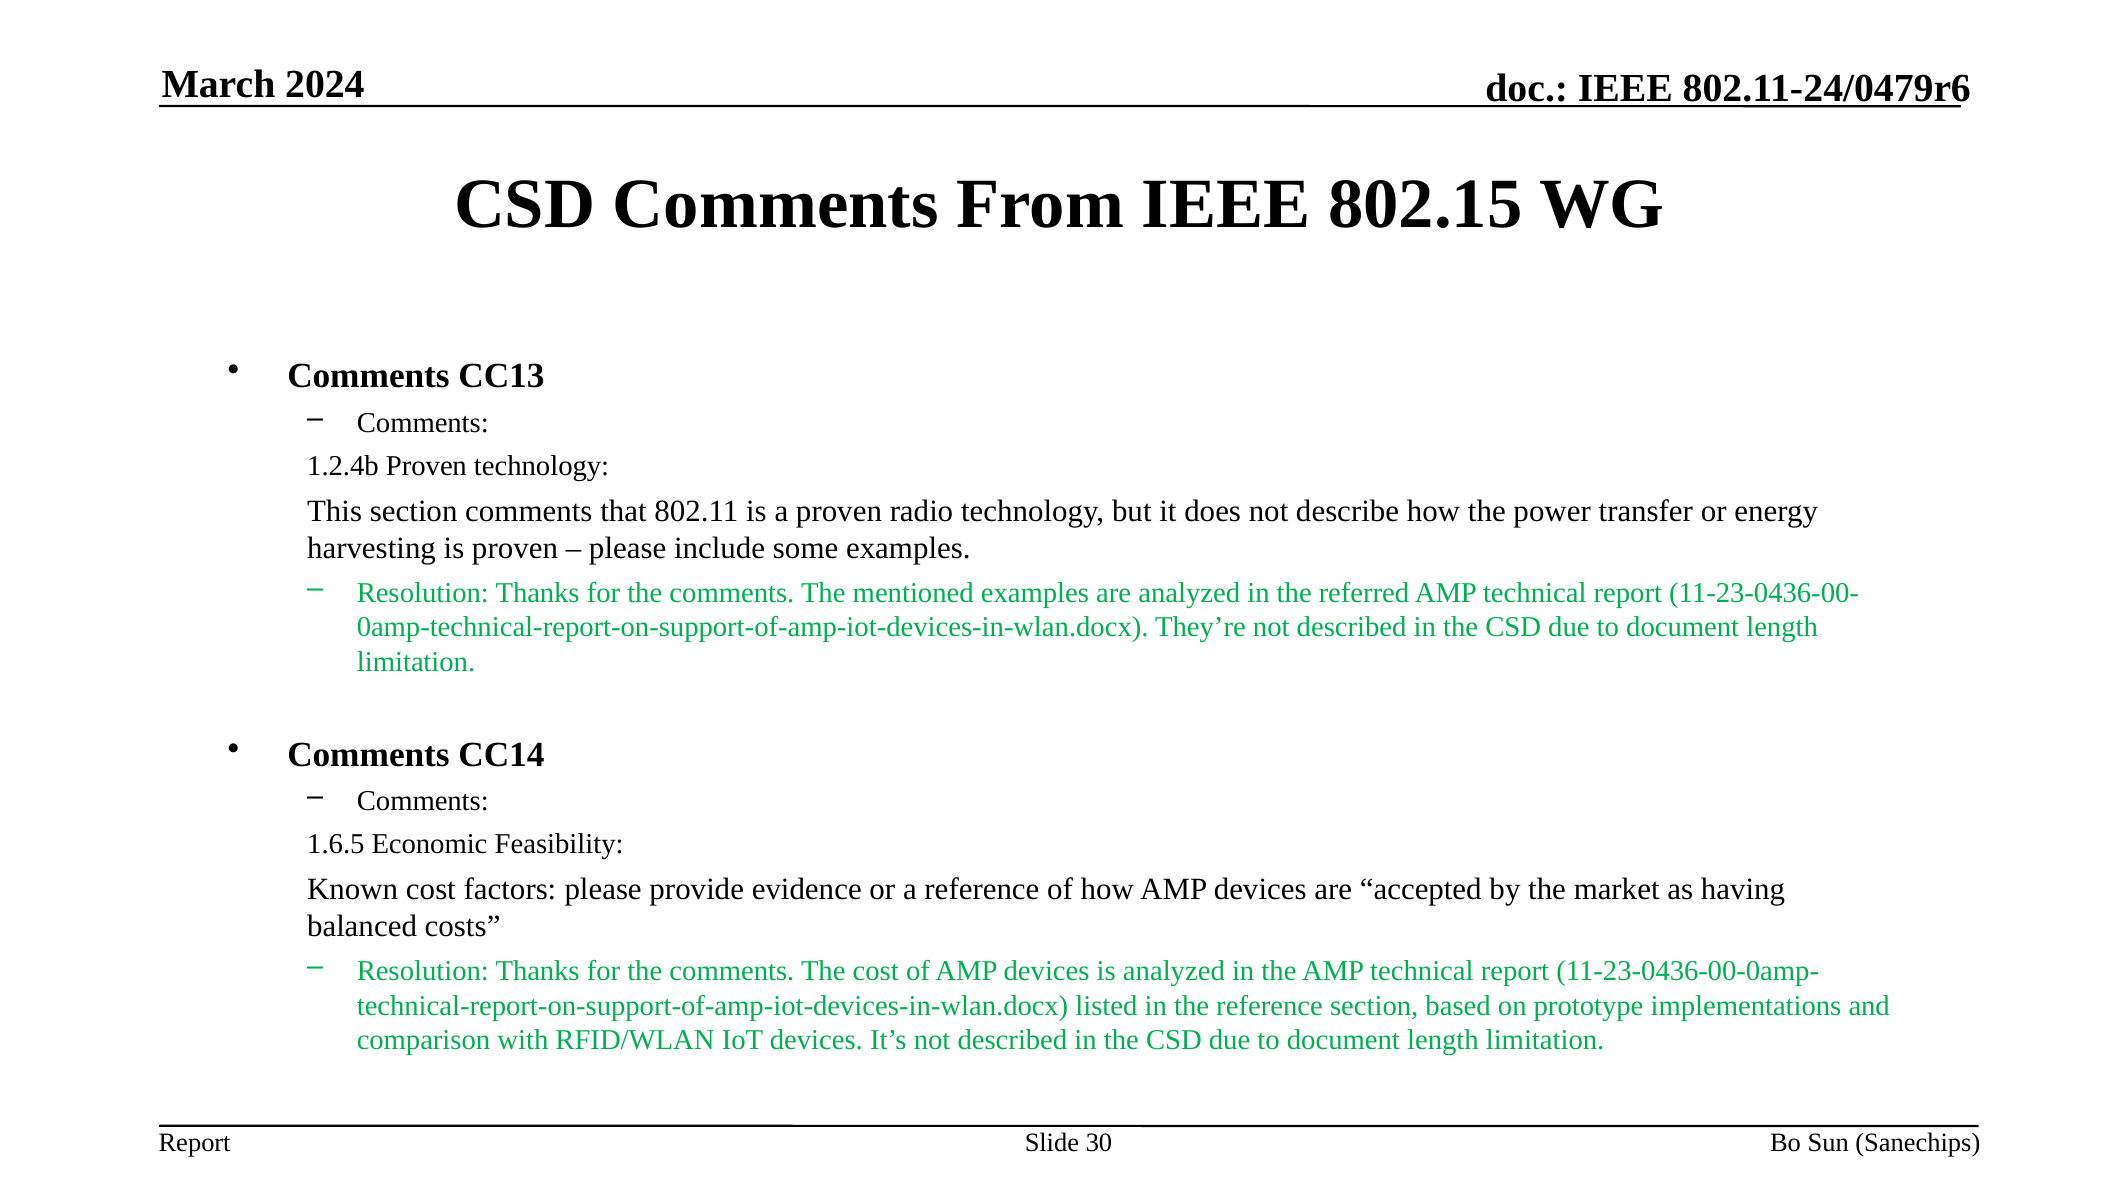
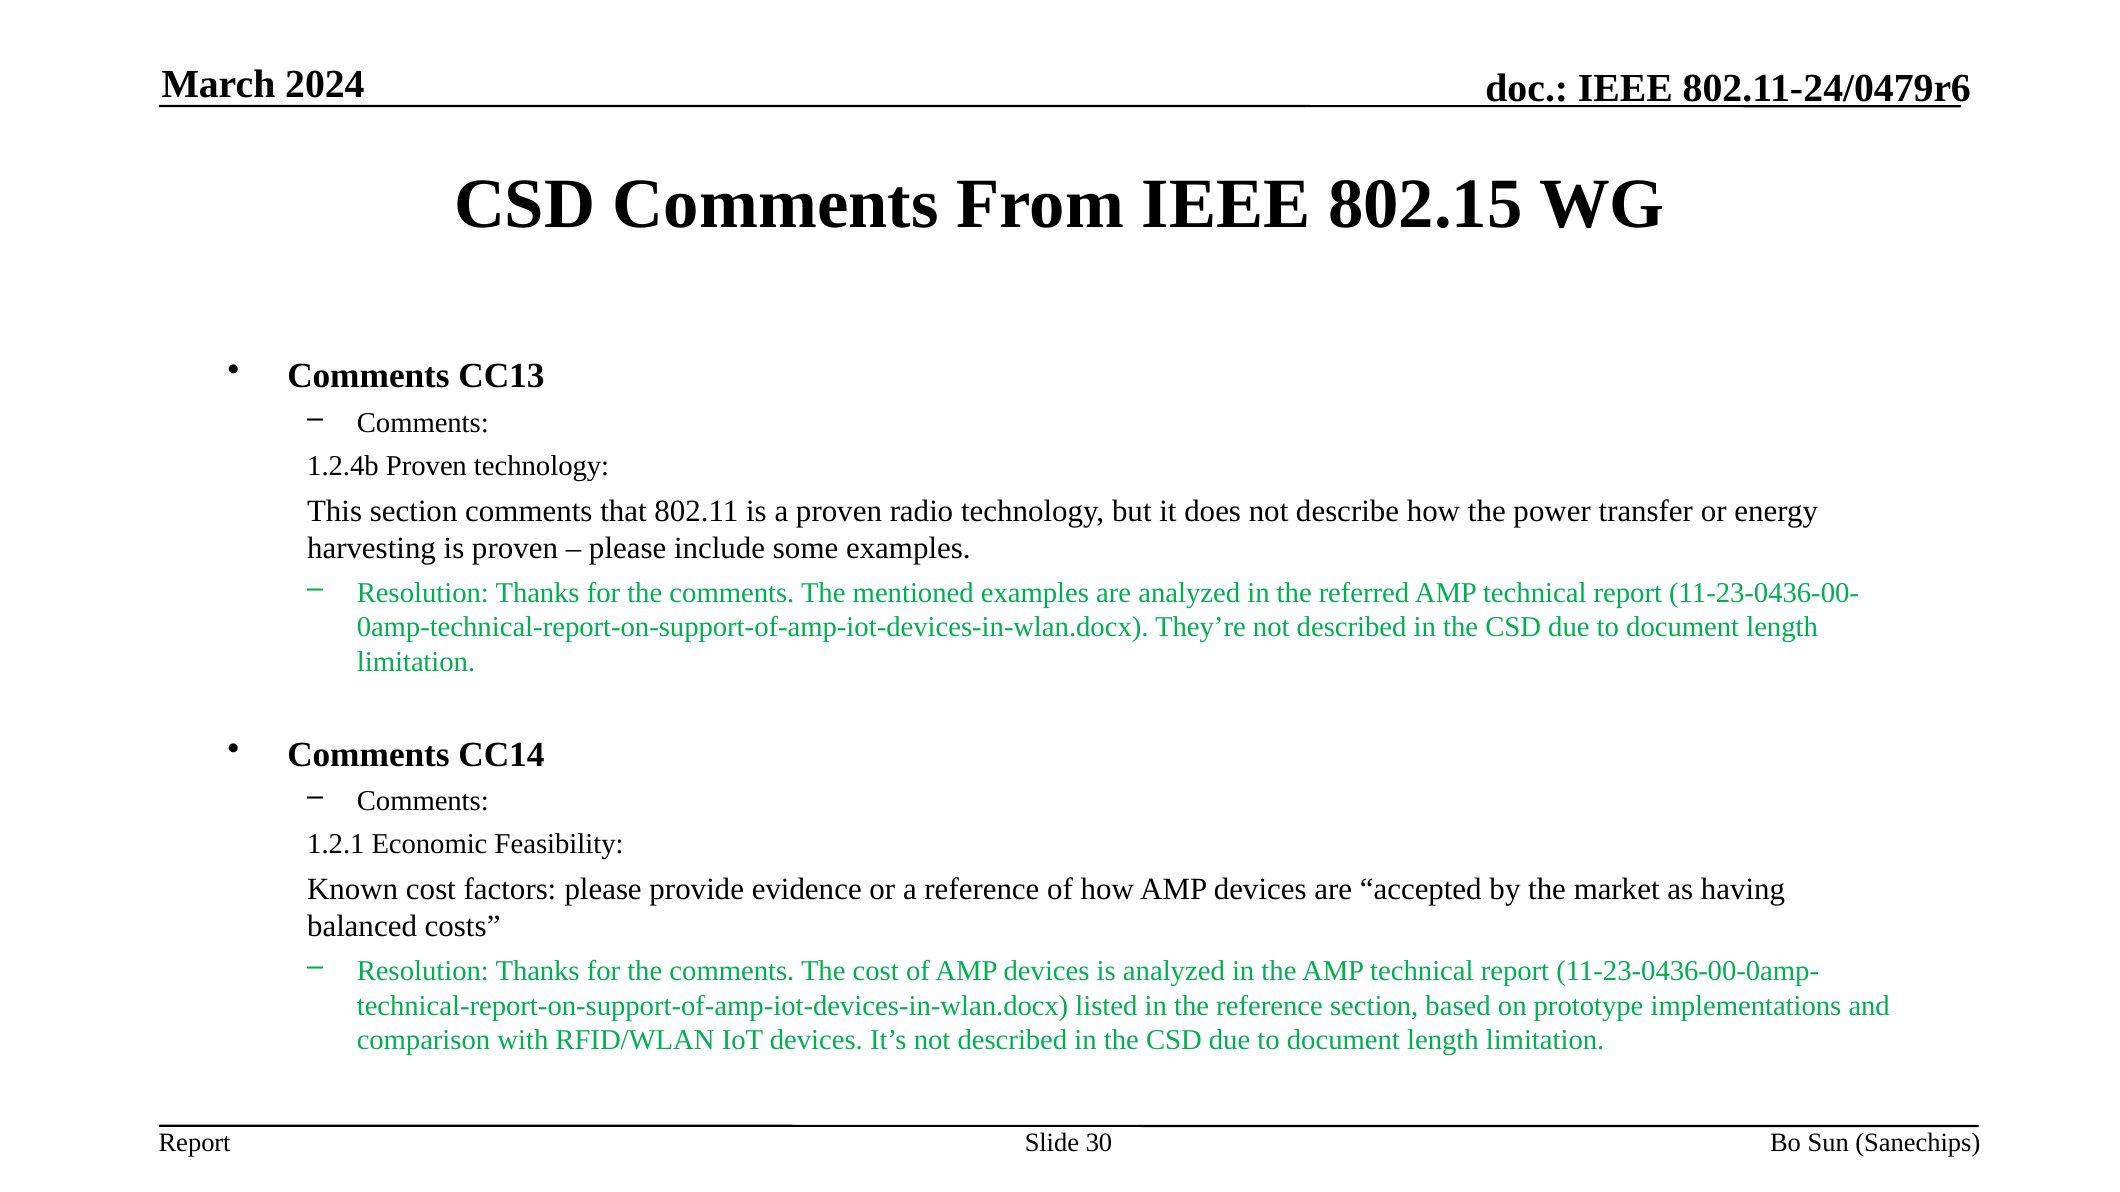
1.6.5: 1.6.5 -> 1.2.1 (336, 845)
